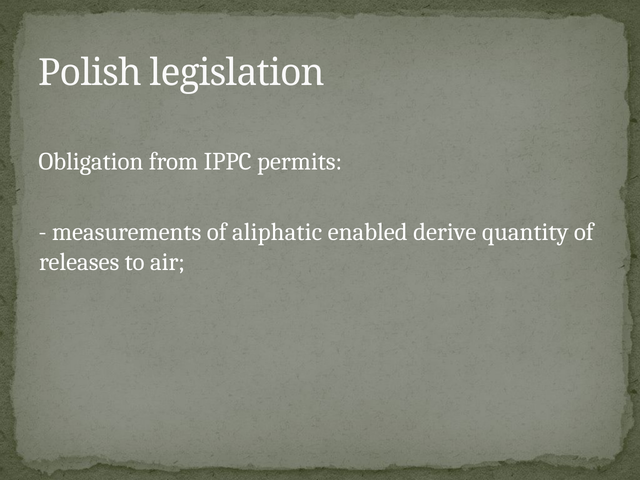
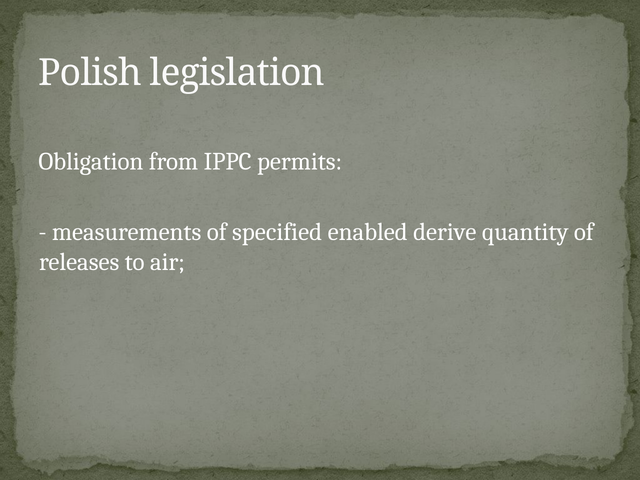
aliphatic: aliphatic -> specified (277, 232)
